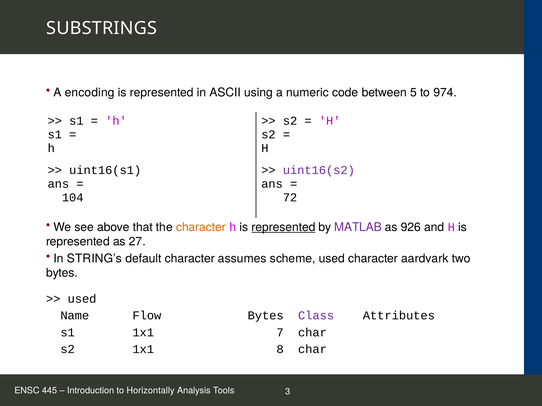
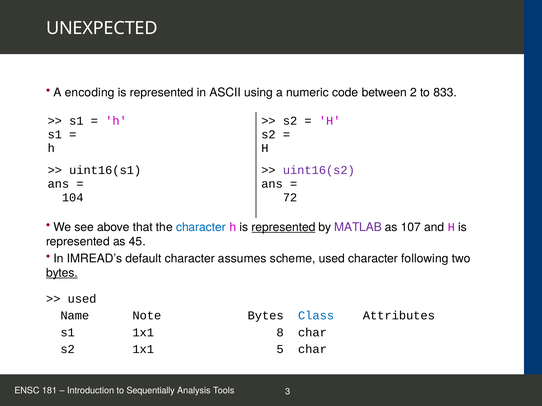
SUBSTRINGS: SUBSTRINGS -> UNEXPECTED (102, 28)
5: 5 -> 2 (413, 93)
974: 974 -> 833 (445, 93)
character colour: orange -> blue (201, 227)
926: 926 -> 107 (411, 227)
27: 27 -> 45 (137, 242)
STRING’s: STRING’s -> IMREAD’s (95, 259)
aardvark: aardvark -> following (425, 259)
bytes underline: none -> present (62, 273)
Flow: Flow -> Note (147, 316)
Class colour: purple -> blue (316, 316)
7: 7 -> 8 (280, 333)
8: 8 -> 5 (280, 350)
445: 445 -> 181 (49, 391)
Horizontally: Horizontally -> Sequentially (151, 391)
